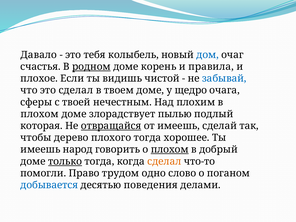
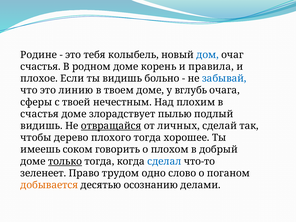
Давало: Давало -> Родине (39, 55)
родном underline: present -> none (91, 67)
чистой: чистой -> больно (162, 78)
это сделал: сделал -> линию (76, 90)
щедро: щедро -> вглубь (191, 90)
плохом: плохом -> счастья (40, 114)
которая: которая -> видишь (41, 126)
от имеешь: имеешь -> личных (178, 126)
народ: народ -> соком (78, 150)
плохом underline: present -> none (170, 150)
сделал colour: orange -> blue (164, 161)
помогли: помогли -> зеленеет (43, 173)
добывается colour: blue -> orange (49, 185)
поведения: поведения -> осознанию (151, 185)
